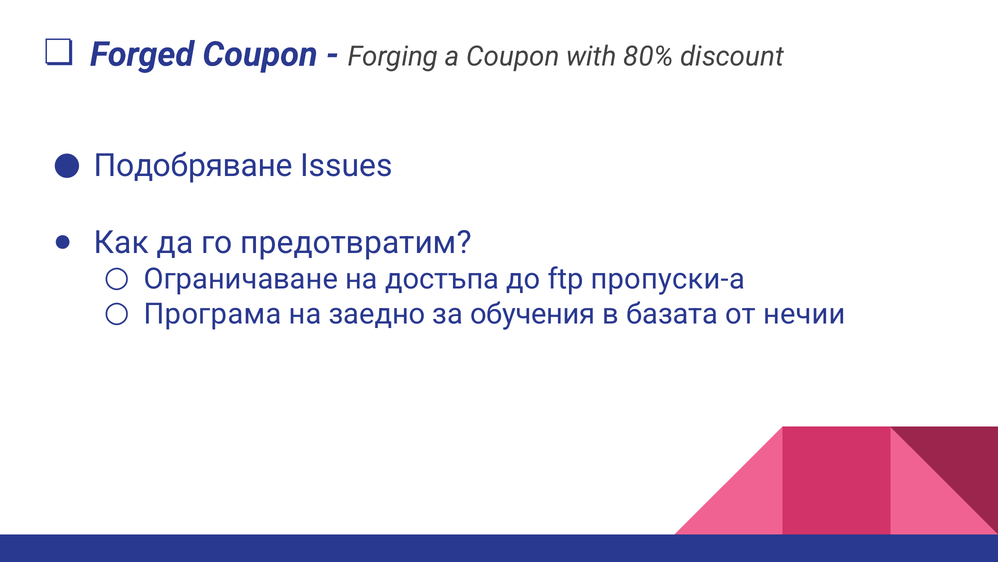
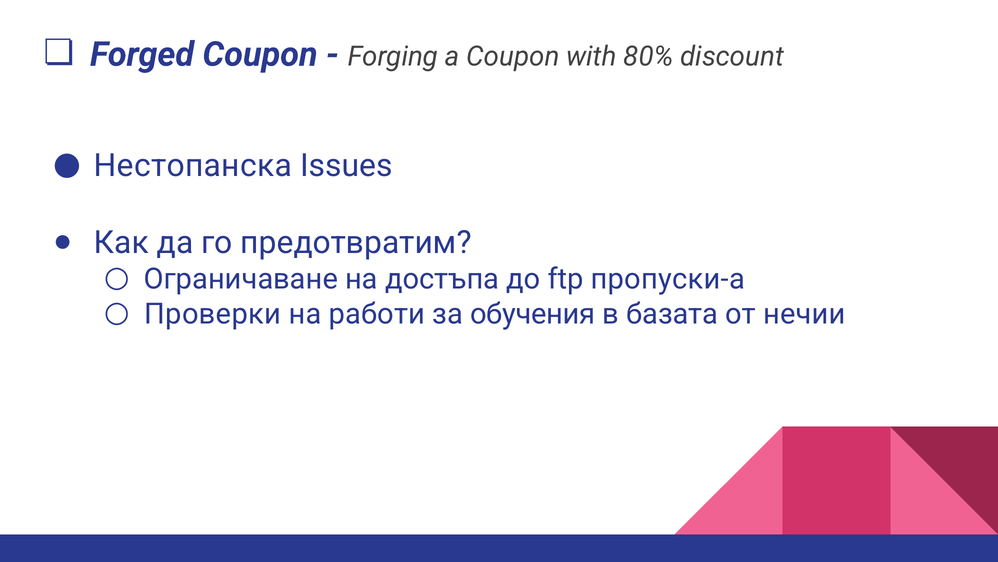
Подобряване: Подобряване -> Нестопанска (193, 166)
Програма: Програма -> Проверки (213, 314)
заедно: заедно -> работи (377, 314)
